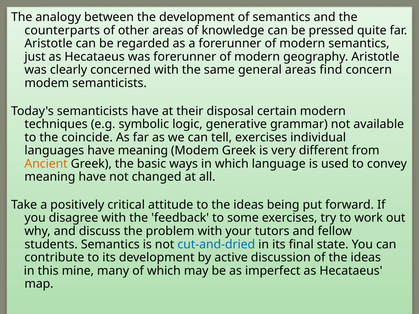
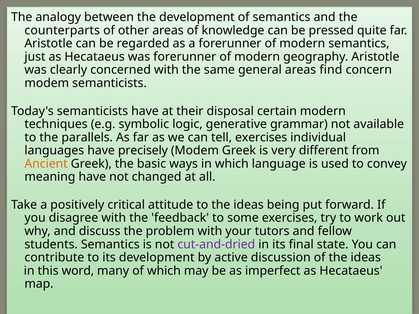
coincide: coincide -> parallels (87, 137)
have meaning: meaning -> precisely (143, 151)
cut-and-dried colour: blue -> purple (216, 245)
mine: mine -> word (78, 271)
